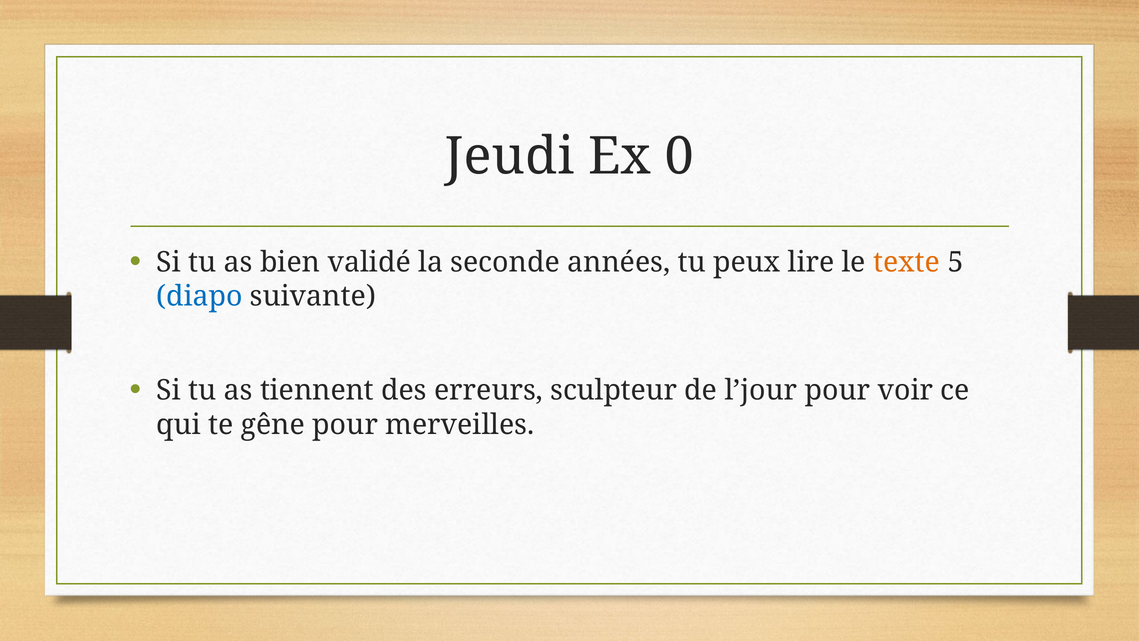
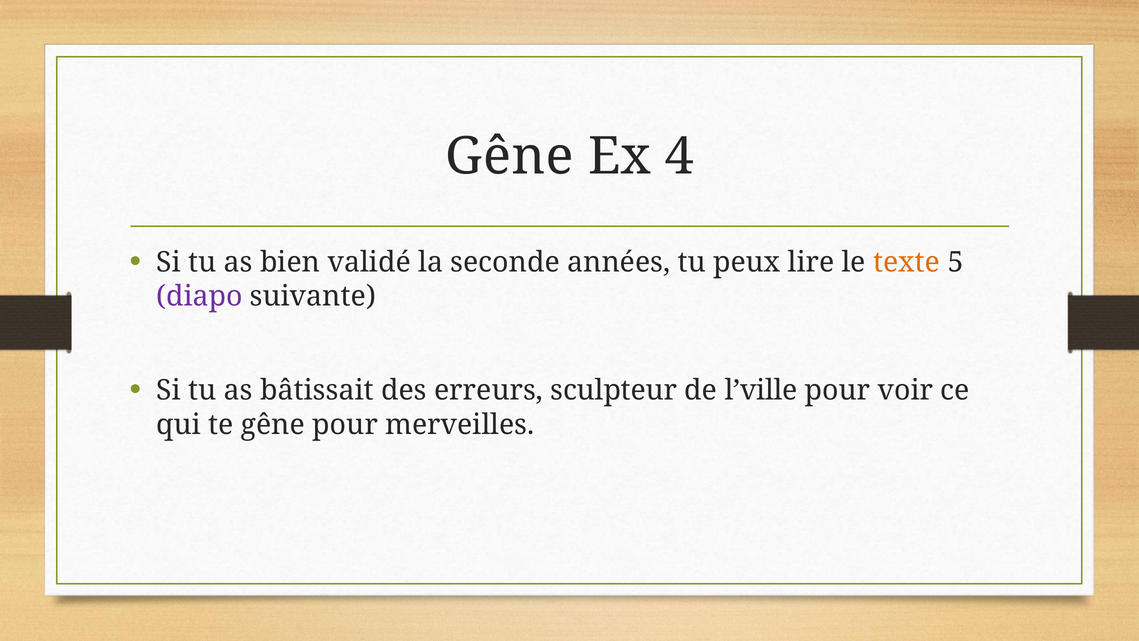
Jeudi: Jeudi -> Gêne (510, 156)
0: 0 -> 4 (679, 156)
diapo colour: blue -> purple (199, 296)
tiennent: tiennent -> bâtissait (317, 390)
l’jour: l’jour -> l’ville (761, 390)
